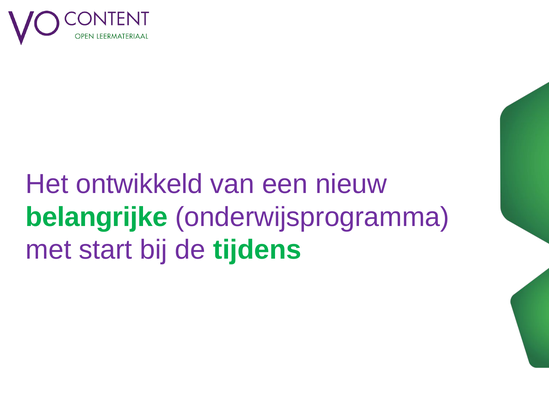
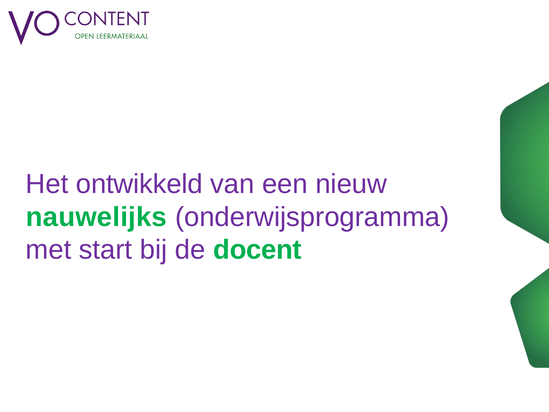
belangrijke: belangrijke -> nauwelijks (96, 217)
tijdens: tijdens -> docent (258, 250)
